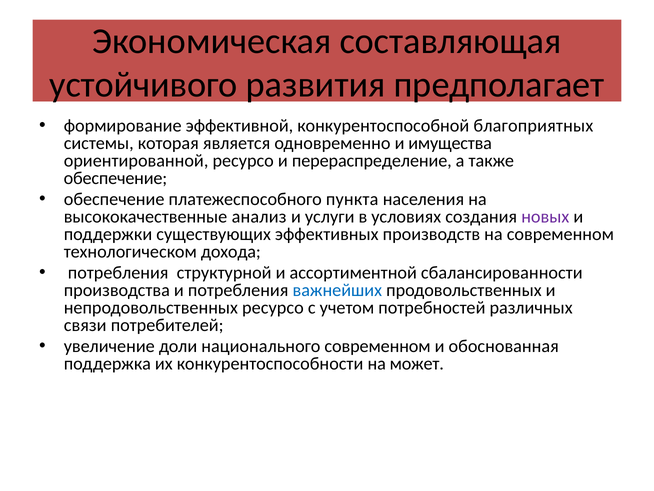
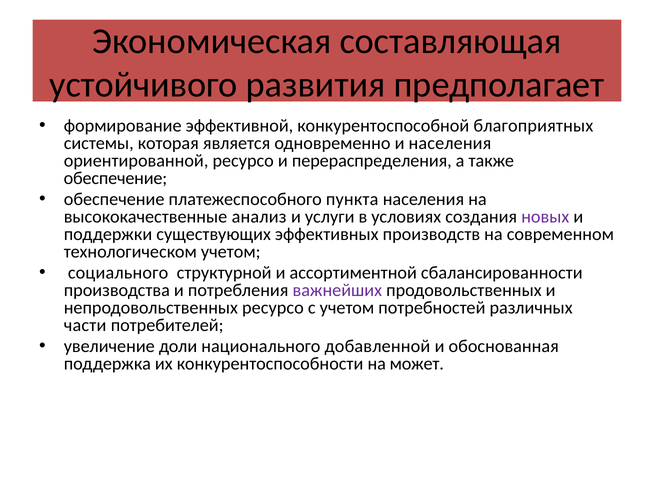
и имущества: имущества -> населения (450, 143)
перераспределение: перераспределение -> перераспределения (372, 161)
технологическом дохода: дохода -> учетом (231, 252)
потребления: потребления -> социального (118, 273)
важнейших colour: blue -> purple (337, 290)
связи: связи -> части (85, 325)
национального современном: современном -> добавленной (377, 346)
